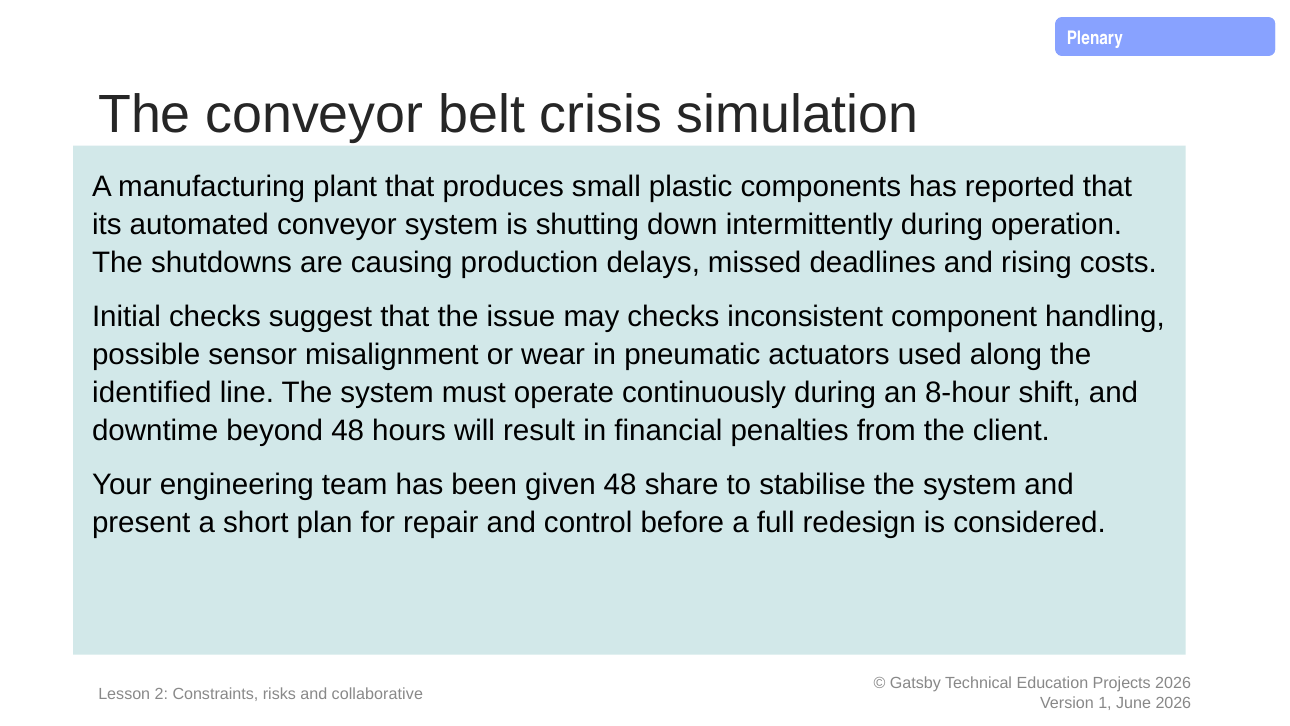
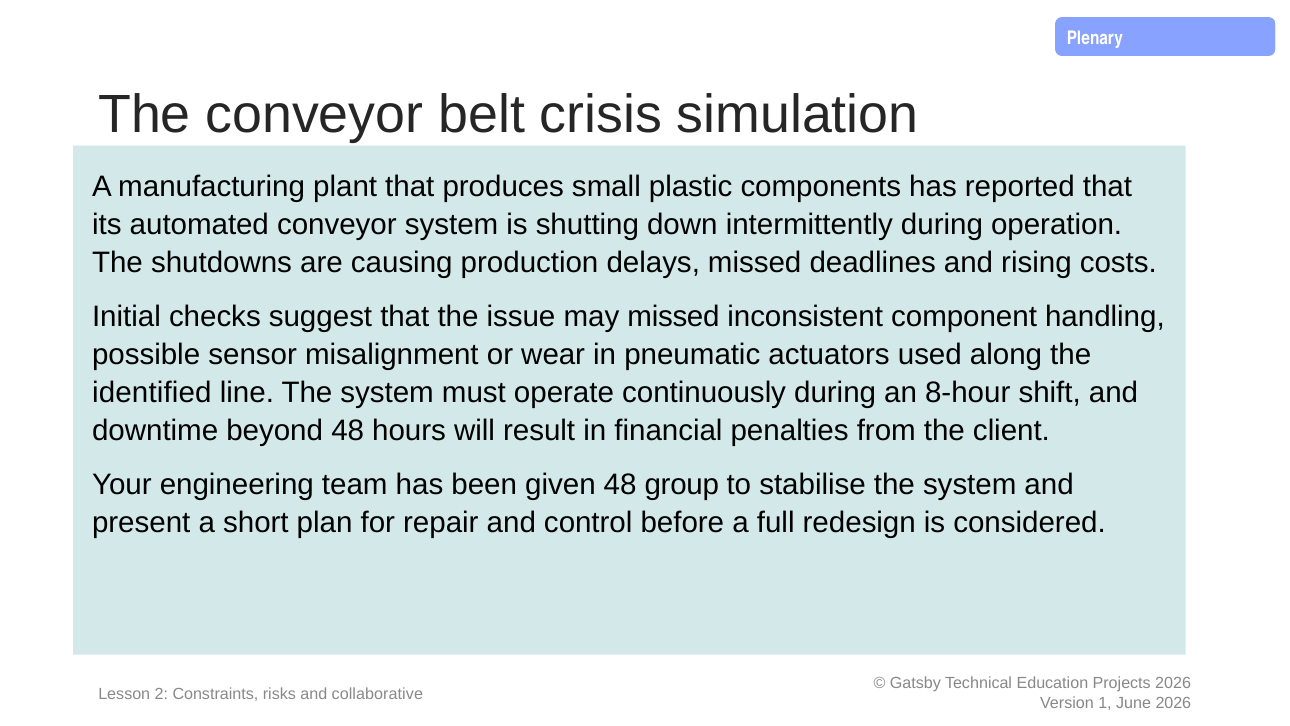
may checks: checks -> missed (674, 317)
share: share -> group (682, 485)
